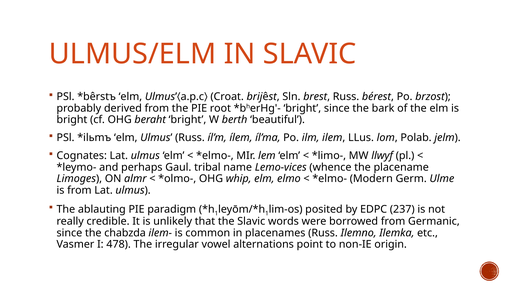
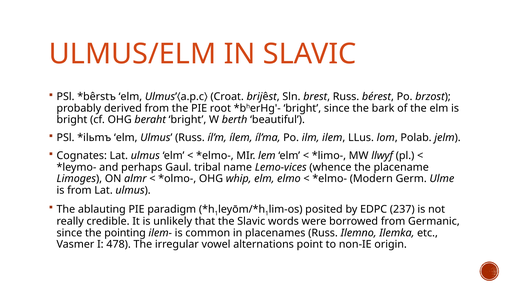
chabzda: chabzda -> pointing (125, 233)
